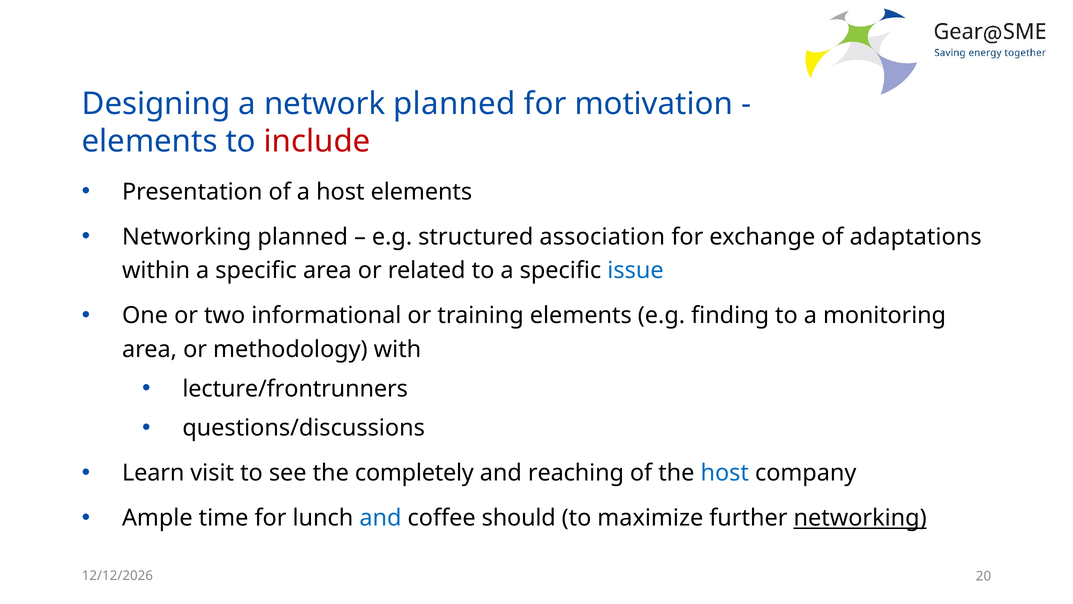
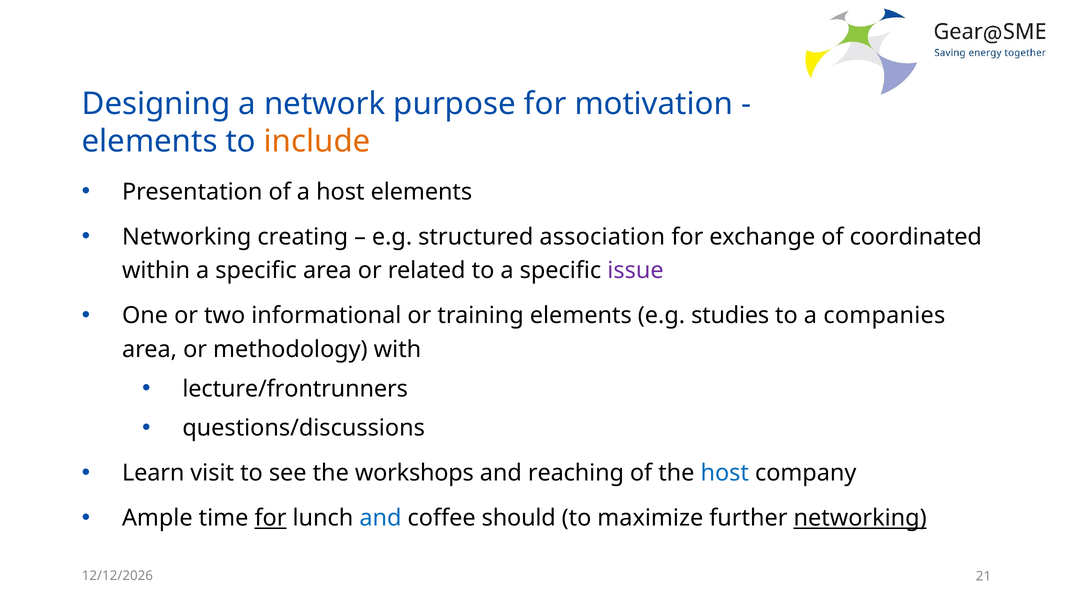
network planned: planned -> purpose (455, 104)
include colour: red -> orange (317, 141)
Networking planned: planned -> creating (303, 237)
adaptations: adaptations -> coordinated (916, 237)
issue colour: blue -> purple (636, 270)
finding: finding -> studies (730, 315)
monitoring: monitoring -> companies (884, 315)
completely: completely -> workshops (414, 473)
for underline: none -> present (270, 518)
20: 20 -> 21 (984, 576)
